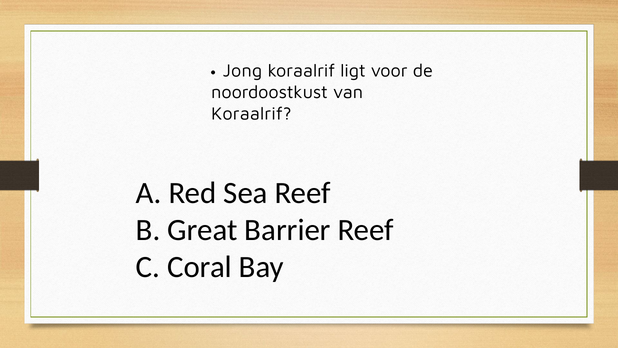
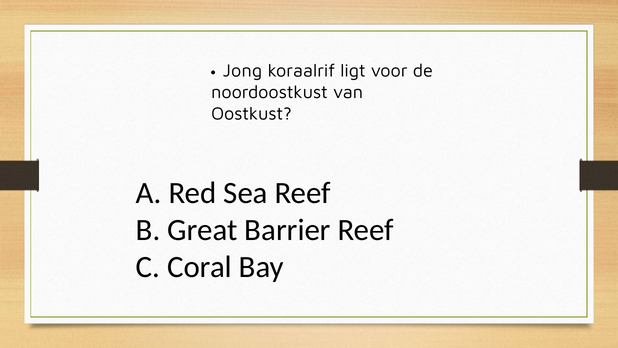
Koraalrif: Koraalrif -> Oostkust (252, 114)
